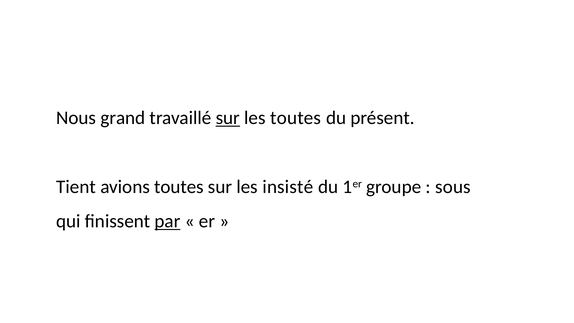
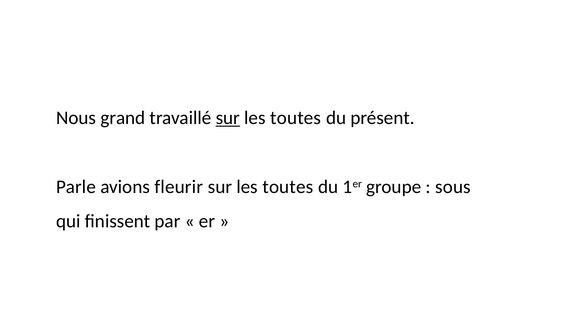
Tient: Tient -> Parle (76, 187)
avions toutes: toutes -> fleurir (179, 187)
insisté: insisté -> toutes (288, 187)
par underline: present -> none (168, 221)
